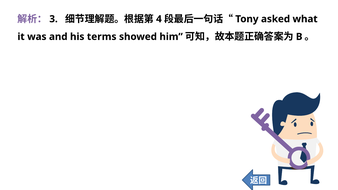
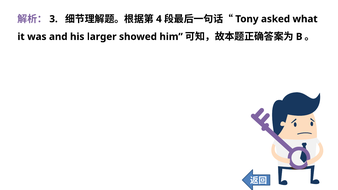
terms: terms -> larger (102, 37)
